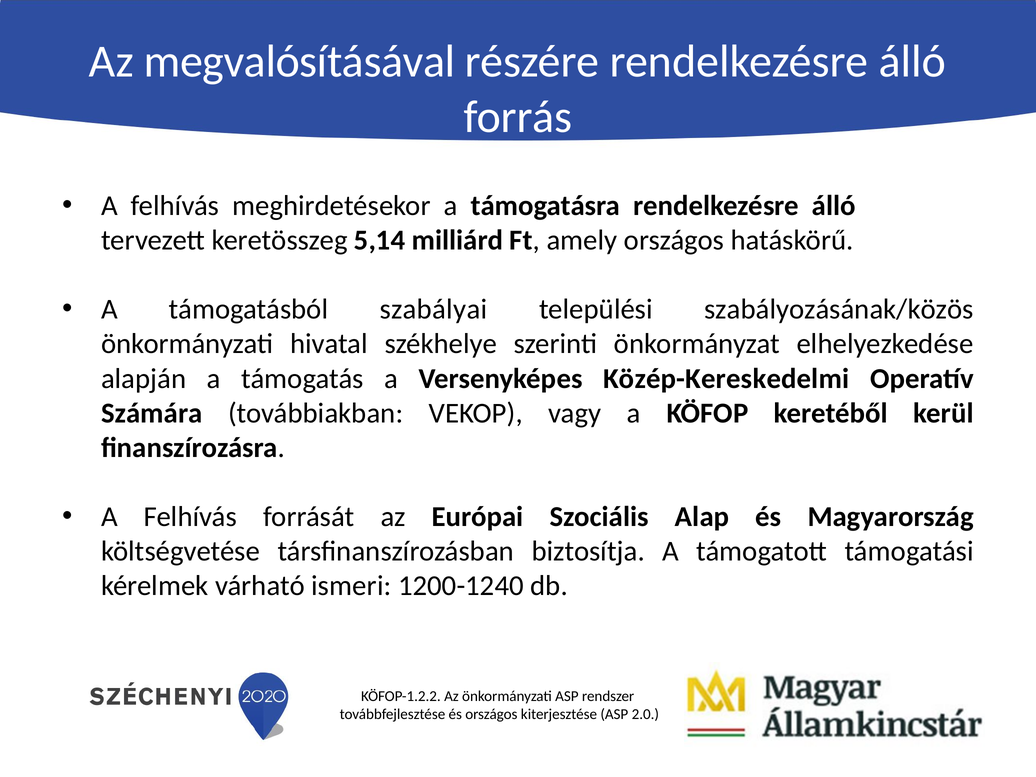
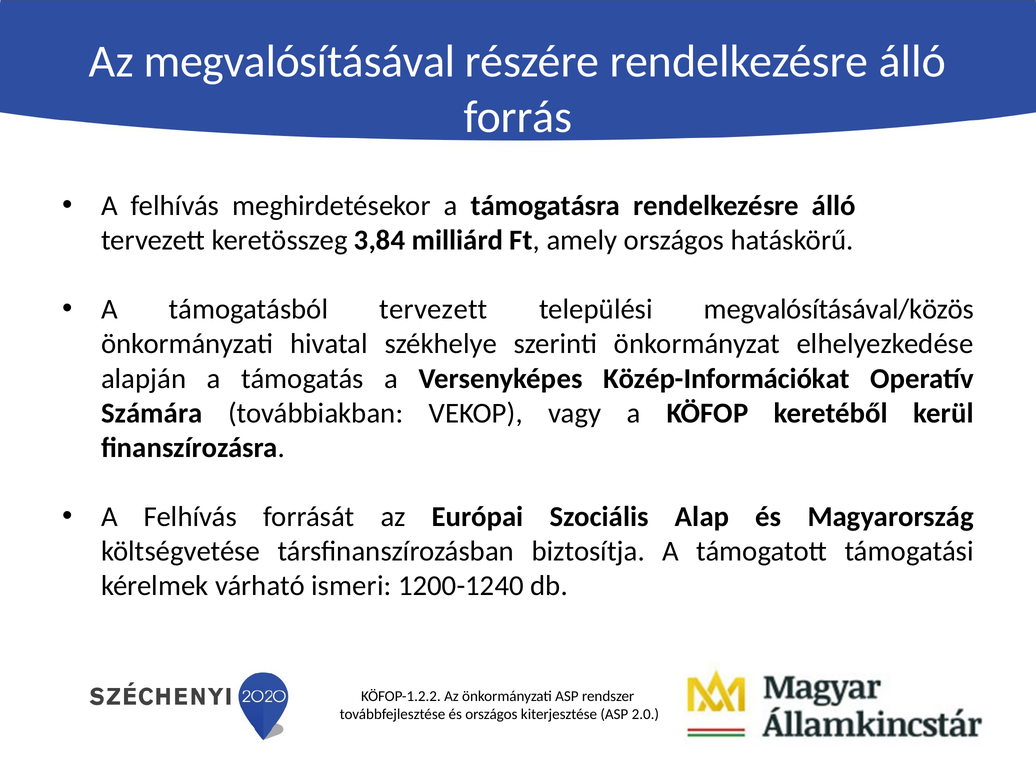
5,14: 5,14 -> 3,84 (380, 240)
támogatásból szabályai: szabályai -> tervezett (434, 309)
szabályozásának/közös: szabályozásának/közös -> megvalósításával/közös (839, 309)
Közép-Kereskedelmi: Közép-Kereskedelmi -> Közép-Információkat (726, 379)
